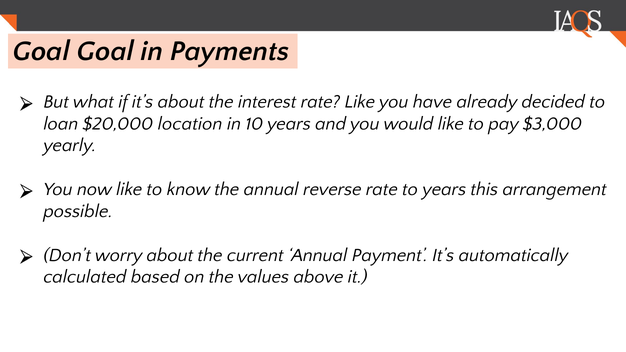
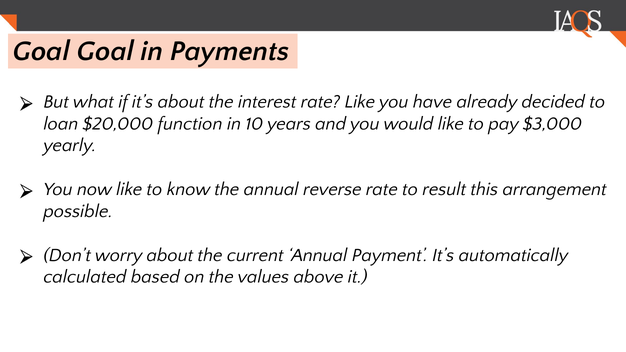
location: location -> function (190, 124)
to years: years -> result (444, 189)
